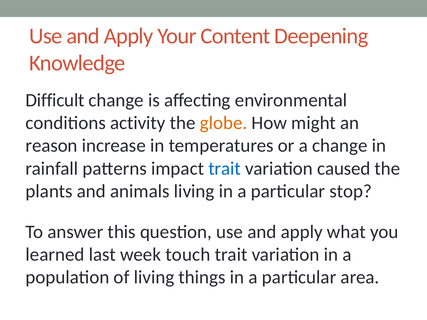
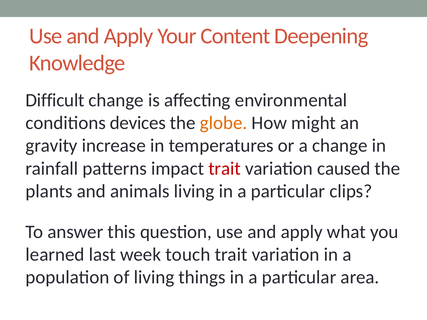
activity: activity -> devices (138, 123)
reason: reason -> gravity (52, 146)
trait colour: blue -> red (225, 169)
stop: stop -> clips (351, 191)
